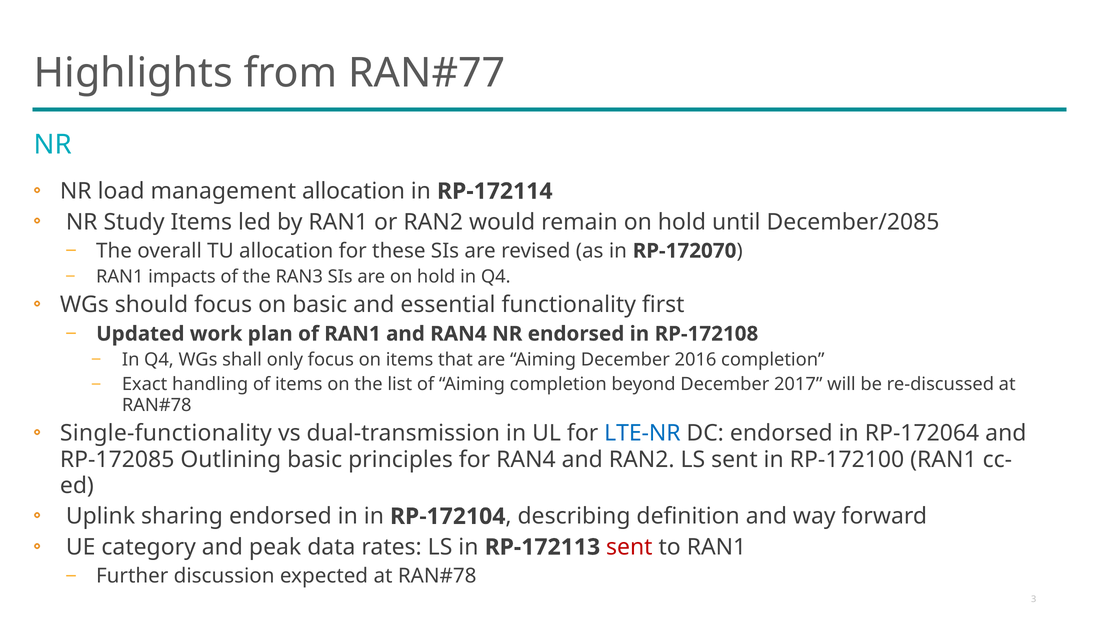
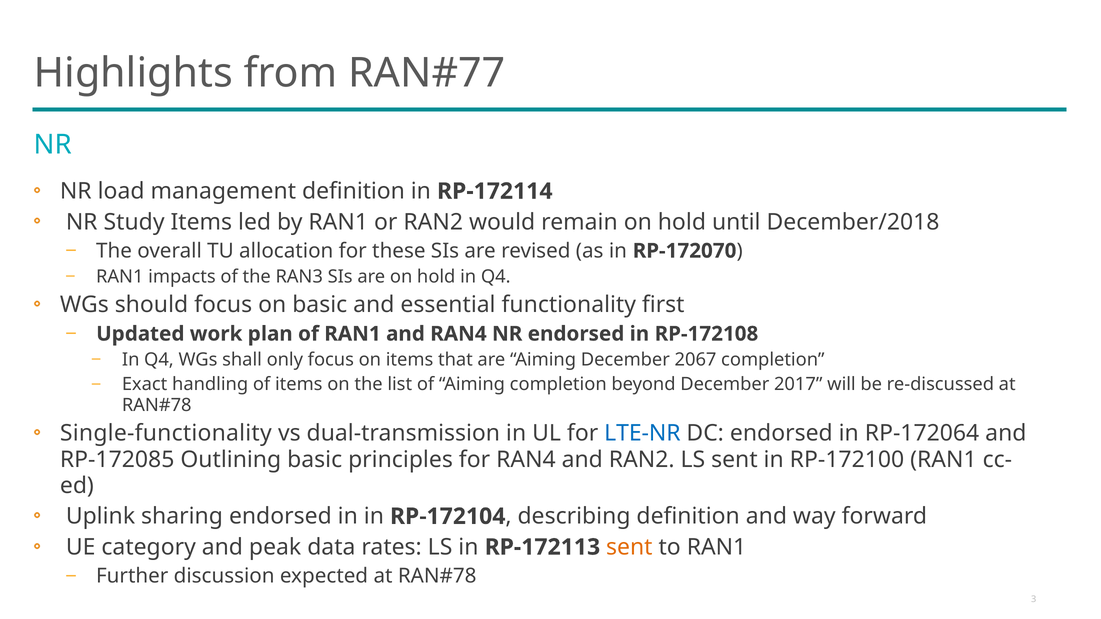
management allocation: allocation -> definition (353, 191)
December/2085: December/2085 -> December/2018 (853, 222)
2016: 2016 -> 2067 (696, 360)
sent colour: red -> orange (629, 548)
